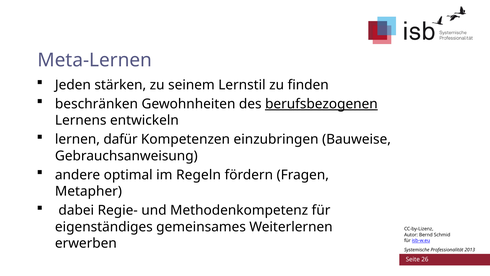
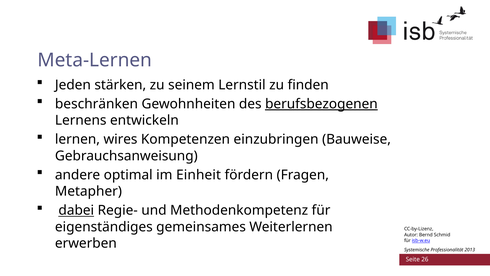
dafür: dafür -> wires (121, 139)
Regeln: Regeln -> Einheit (199, 175)
dabei underline: none -> present (76, 210)
